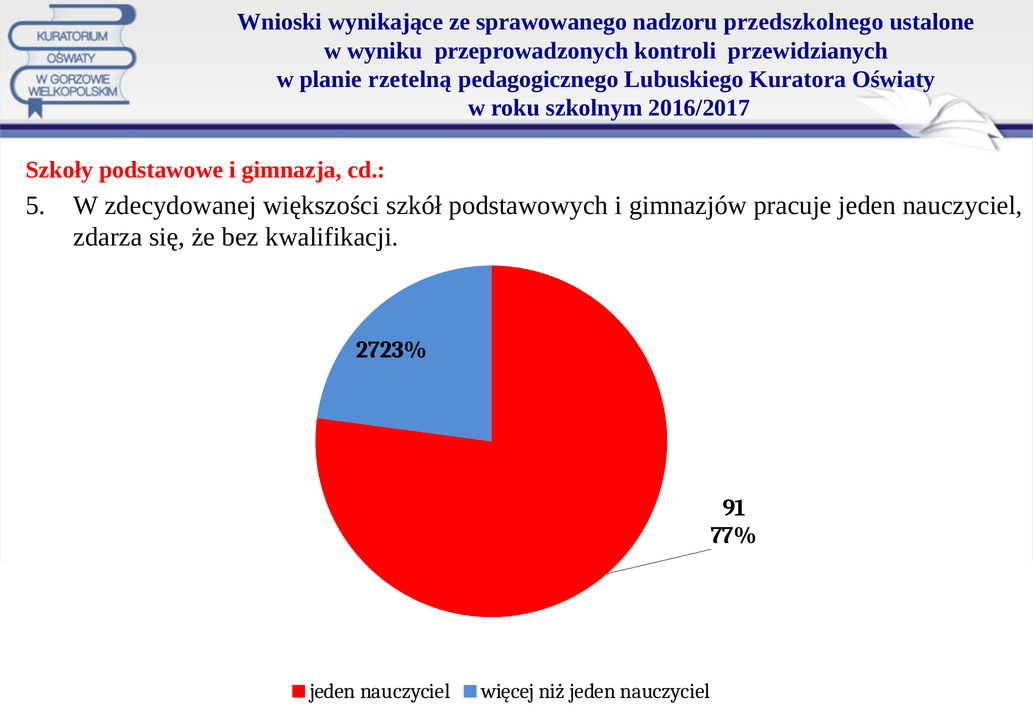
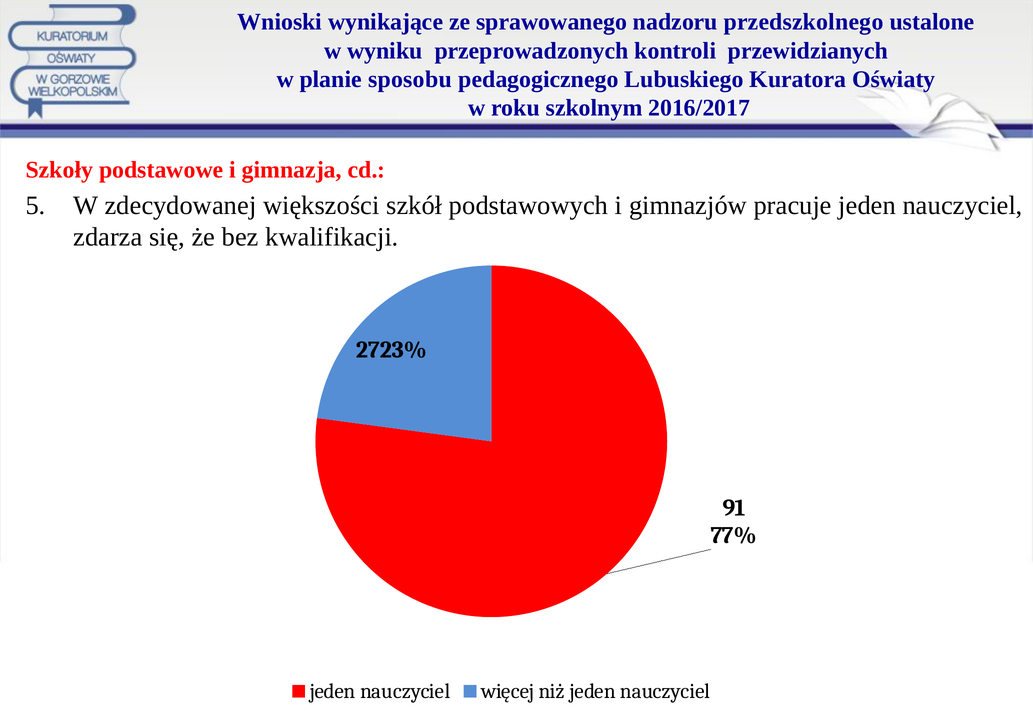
rzetelną: rzetelną -> sposobu (410, 79)
